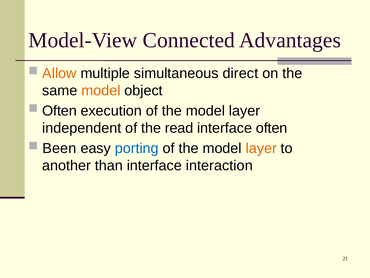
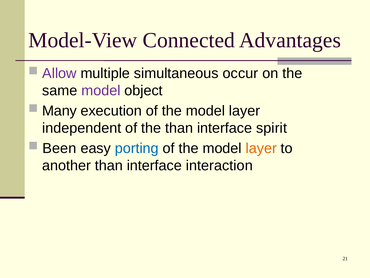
Allow colour: orange -> purple (59, 73)
direct: direct -> occur (240, 73)
model colour: orange -> purple (101, 90)
Often: Often -> Many (59, 111)
the read: read -> than (179, 128)
interface often: often -> spirit (272, 128)
